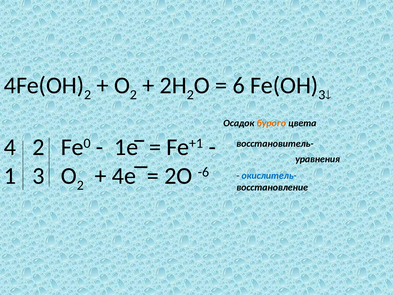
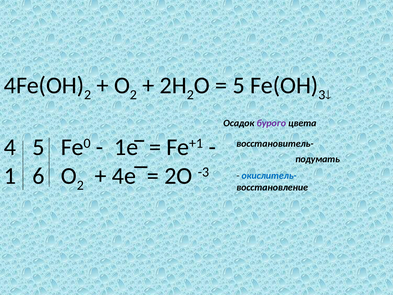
6: 6 -> 5 (239, 85)
бурого colour: orange -> purple (271, 123)
4 2: 2 -> 5 (38, 147)
уравнения: уравнения -> подумать (318, 159)
3: 3 -> 6 (38, 176)
-6: -6 -> -3 (204, 172)
